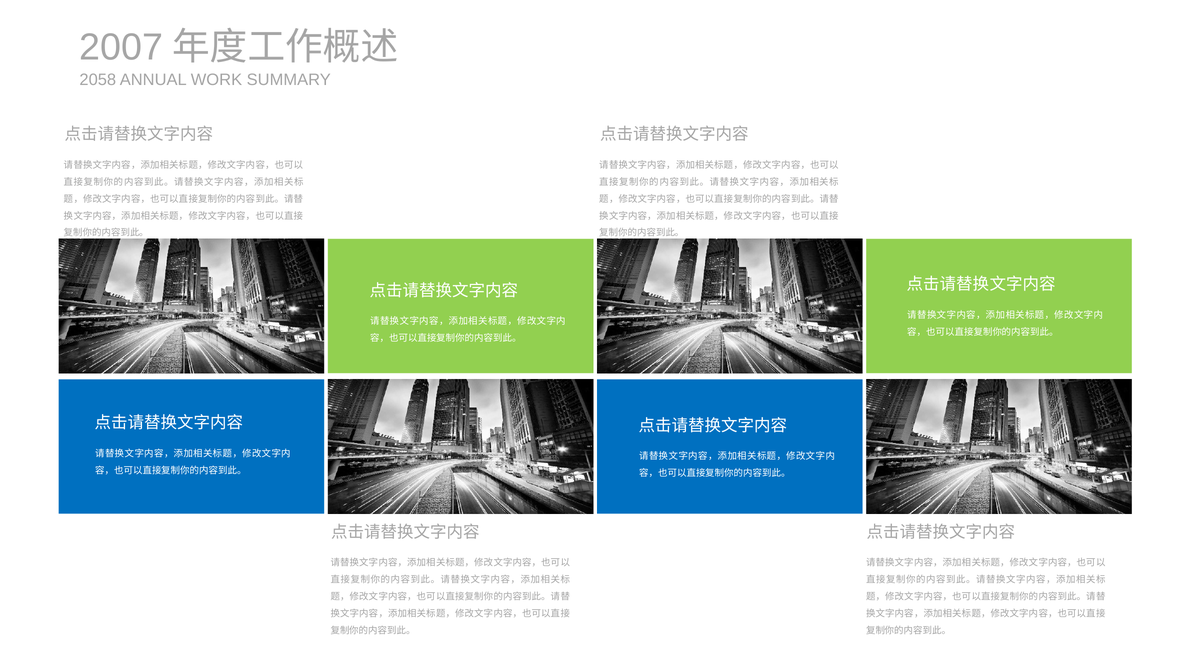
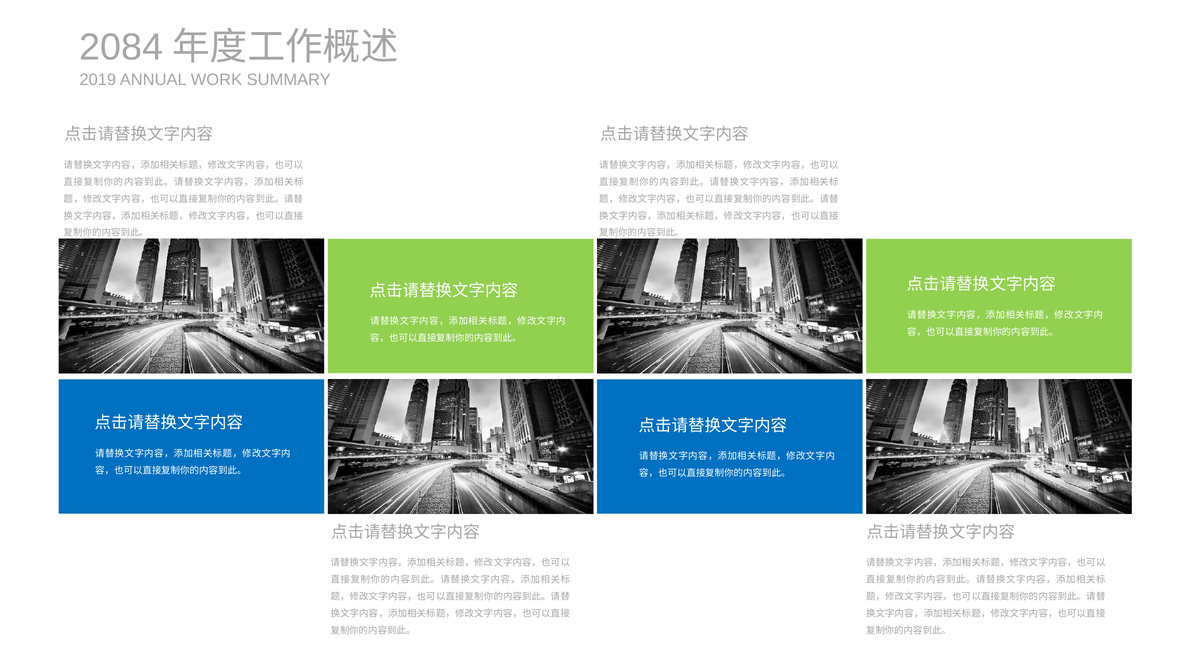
2007: 2007 -> 2084 (121, 47)
2058: 2058 -> 2019 (98, 80)
